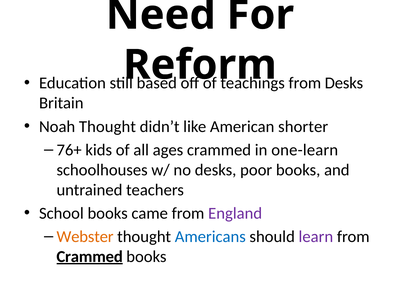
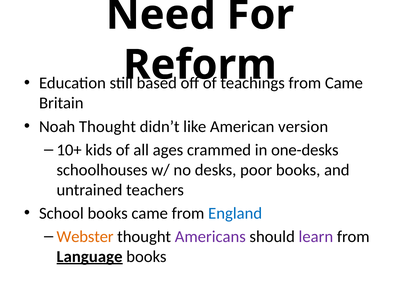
from Desks: Desks -> Came (344, 83)
shorter: shorter -> version (303, 127)
76+: 76+ -> 10+ (69, 150)
one-learn: one-learn -> one-desks (305, 150)
England colour: purple -> blue (235, 213)
Americans colour: blue -> purple (210, 237)
Crammed: Crammed -> Language (89, 257)
